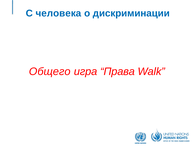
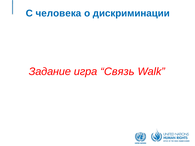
Общего: Общего -> Задание (50, 72)
Права: Права -> Связь (117, 72)
